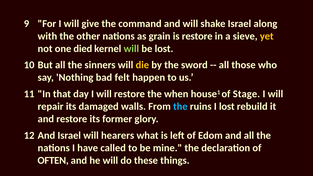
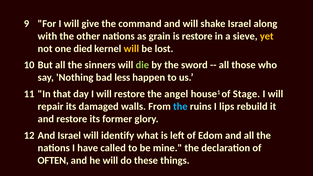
will colour: light green -> yellow (131, 49)
die colour: yellow -> light green (142, 65)
felt: felt -> less (122, 78)
when: when -> angel (176, 94)
I lost: lost -> lips (227, 107)
hearers: hearers -> identify (118, 135)
